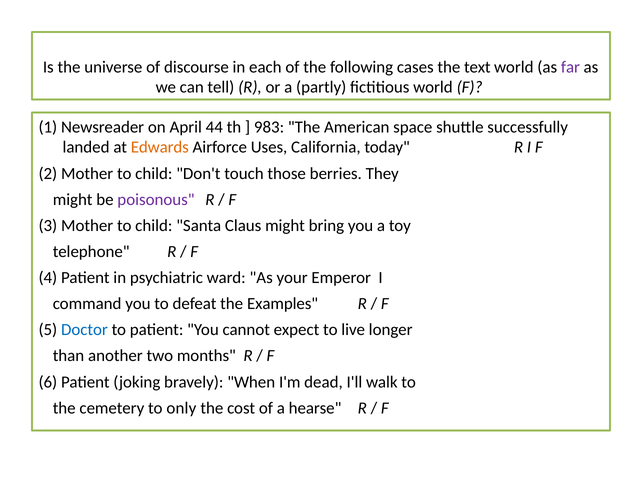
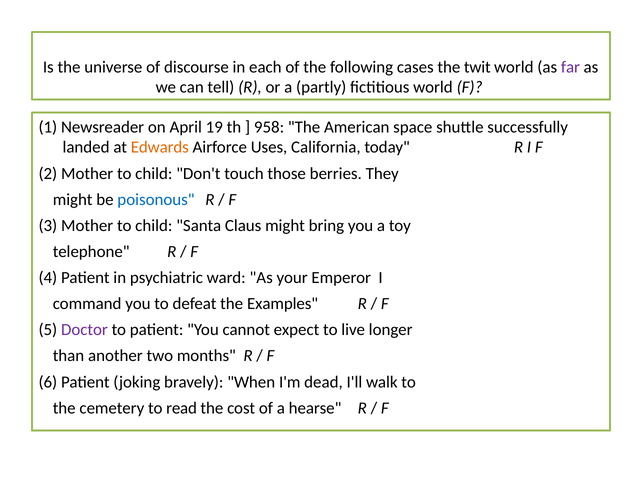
text: text -> twit (477, 67)
44: 44 -> 19 (214, 127)
983: 983 -> 958 (269, 127)
poisonous colour: purple -> blue (156, 199)
Doctor colour: blue -> purple (84, 329)
only: only -> read (182, 408)
